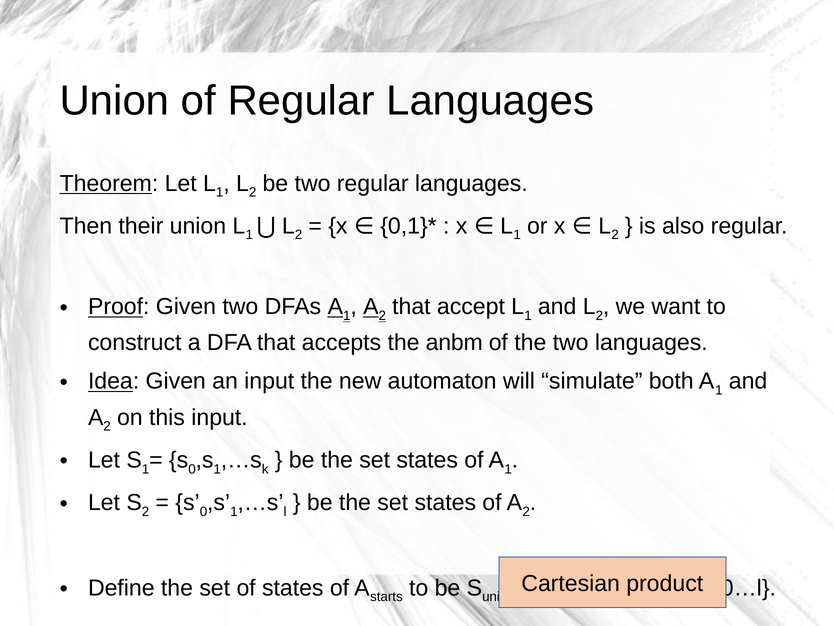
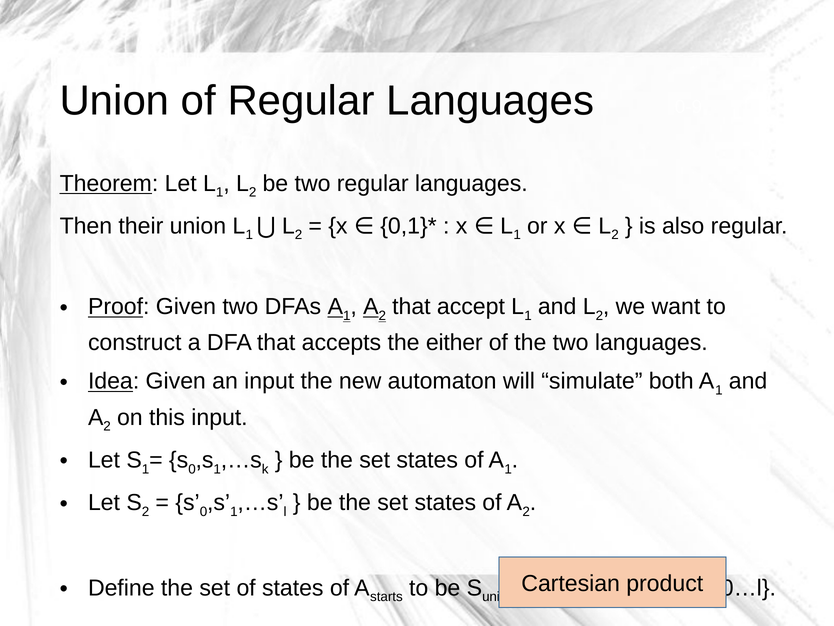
anbm: anbm -> either (454, 342)
